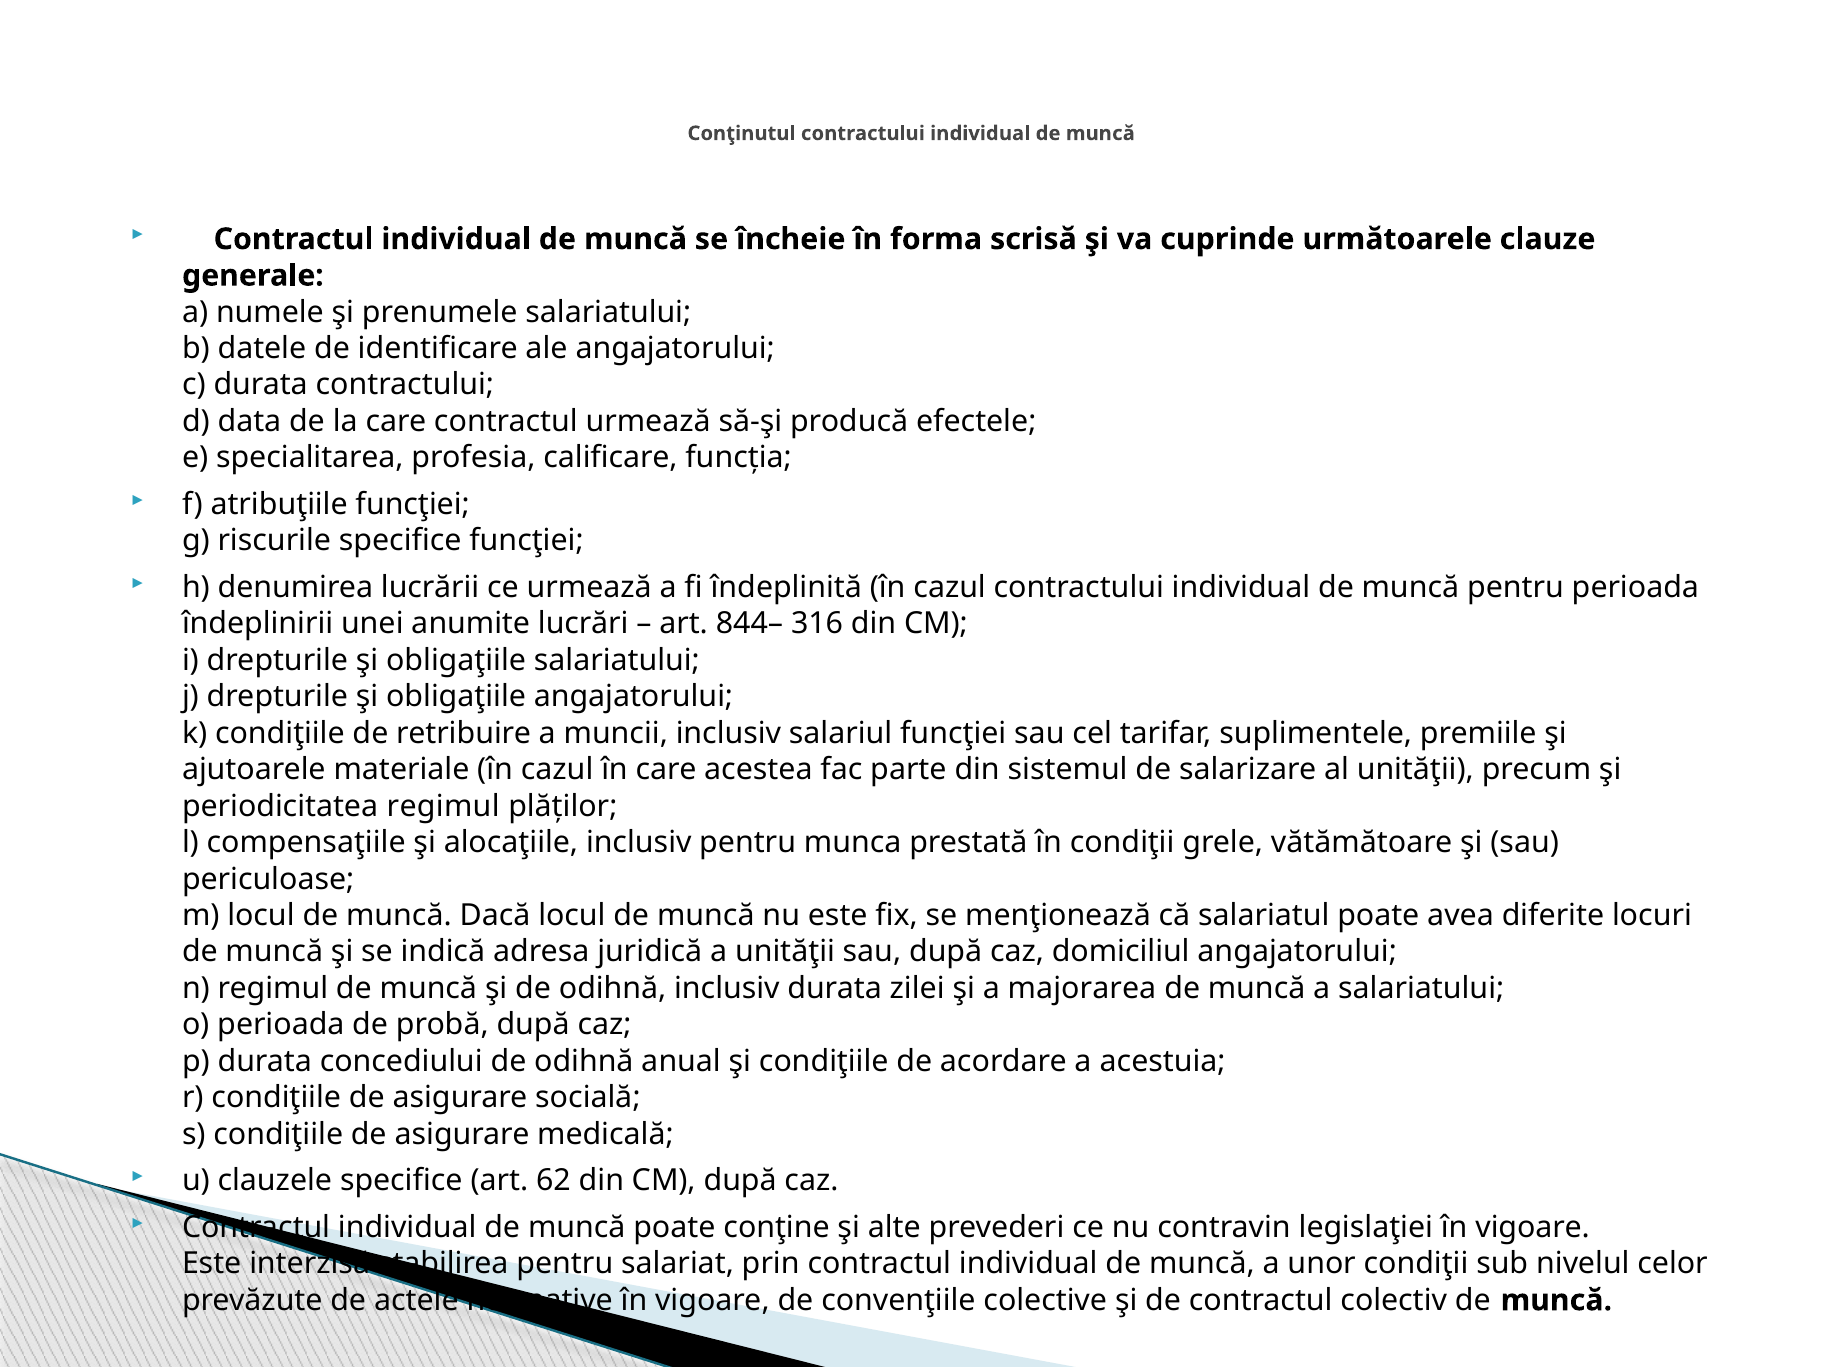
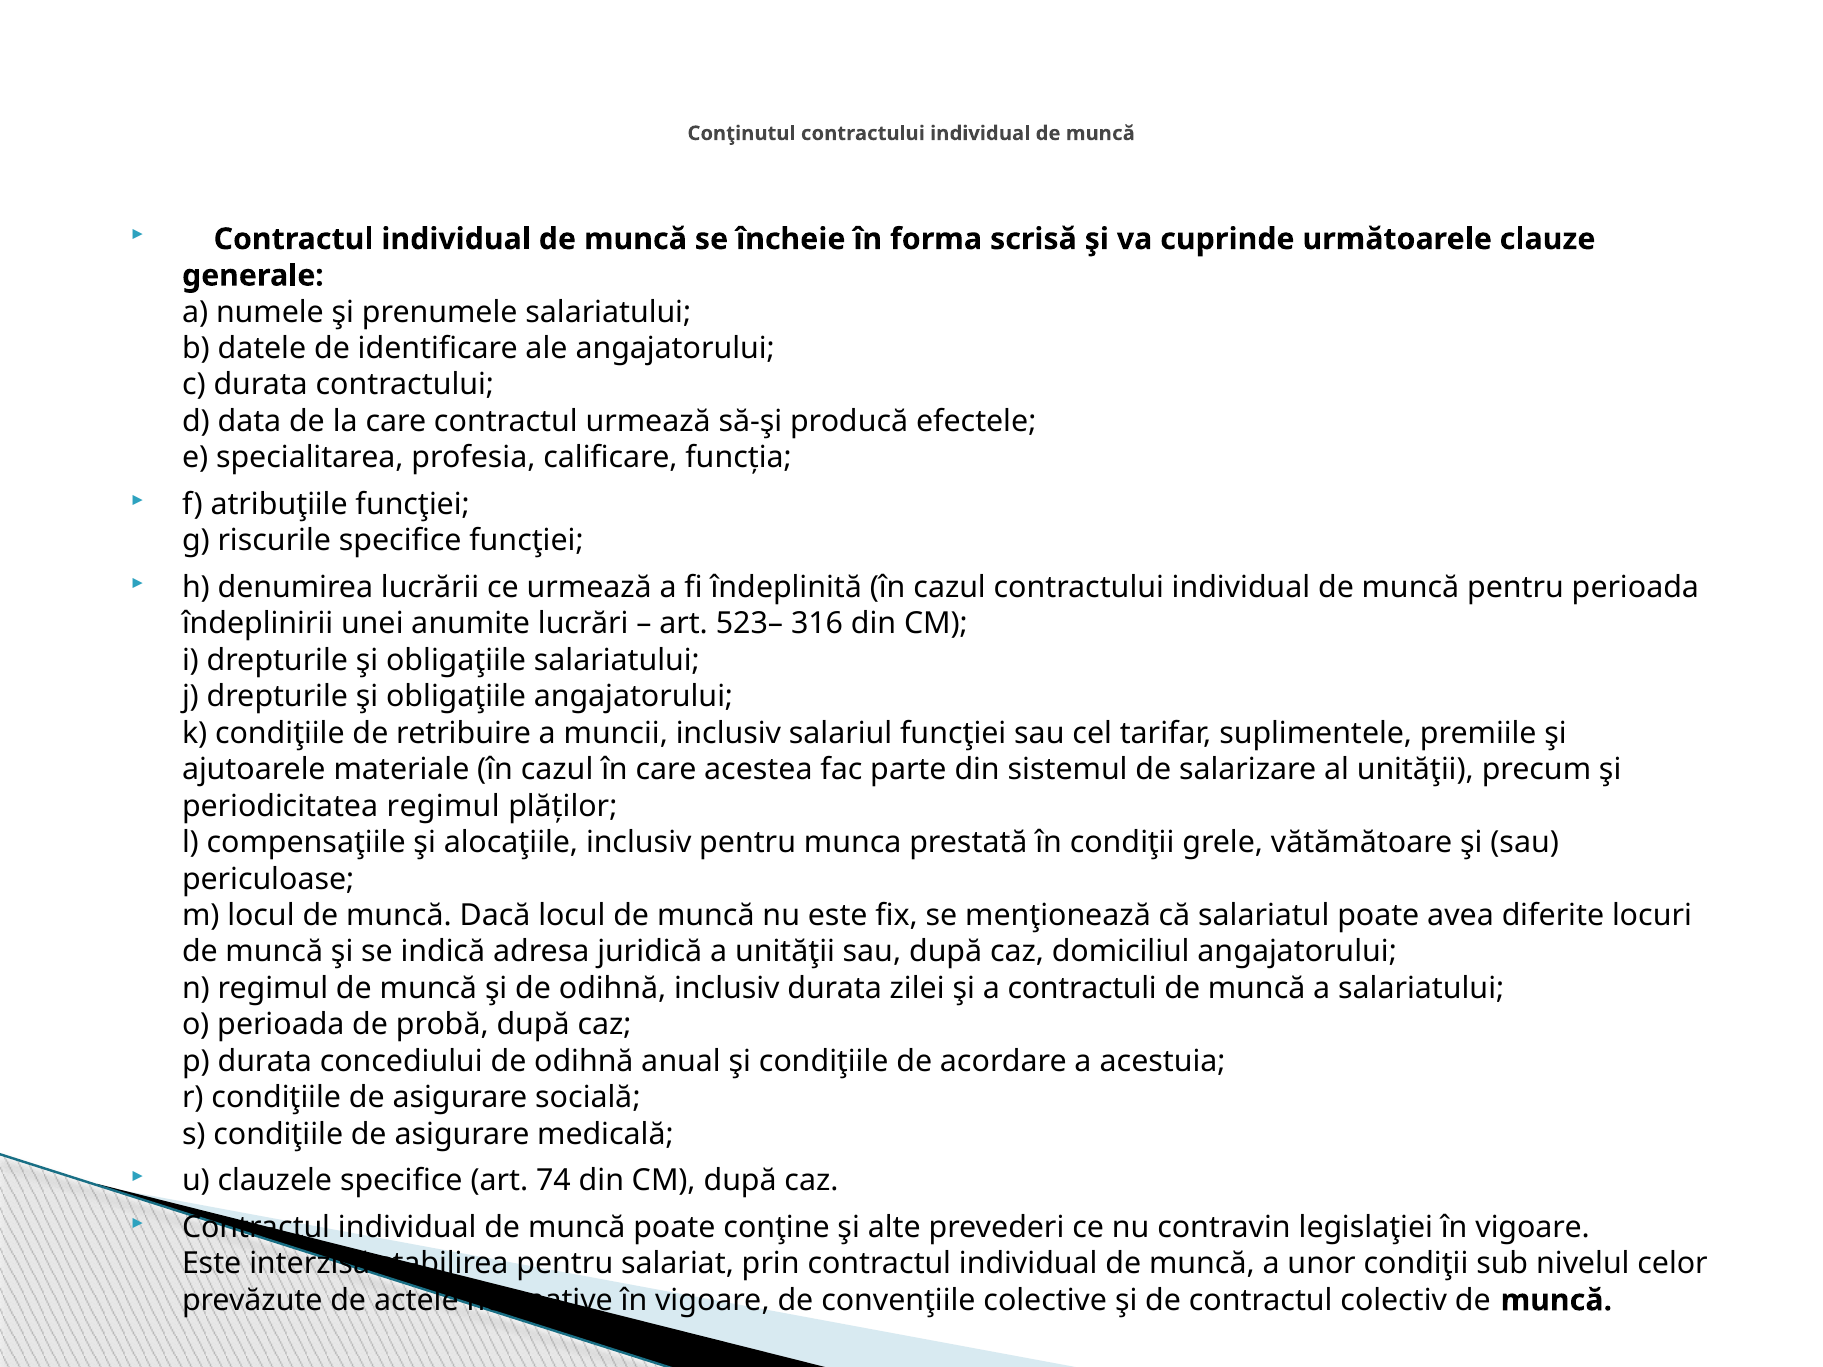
844–: 844– -> 523– (749, 624)
majorarea: majorarea -> contractuli (1082, 989)
62: 62 -> 74 (553, 1181)
